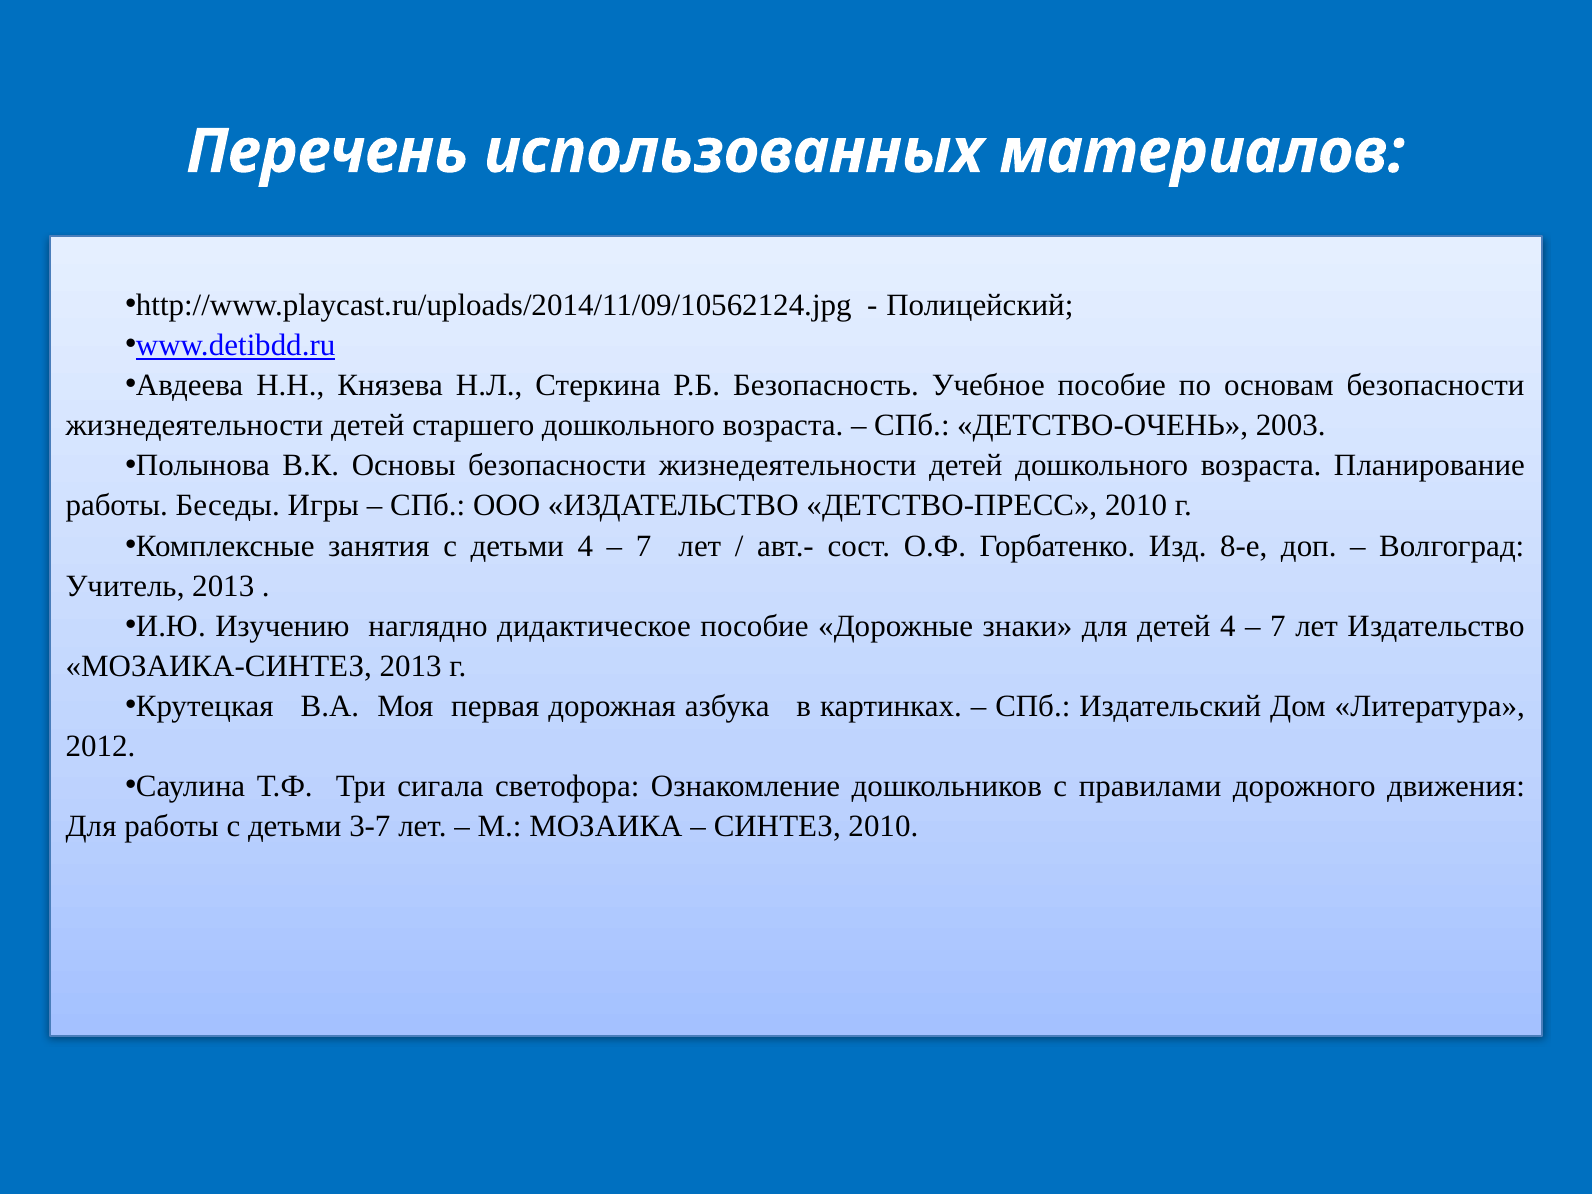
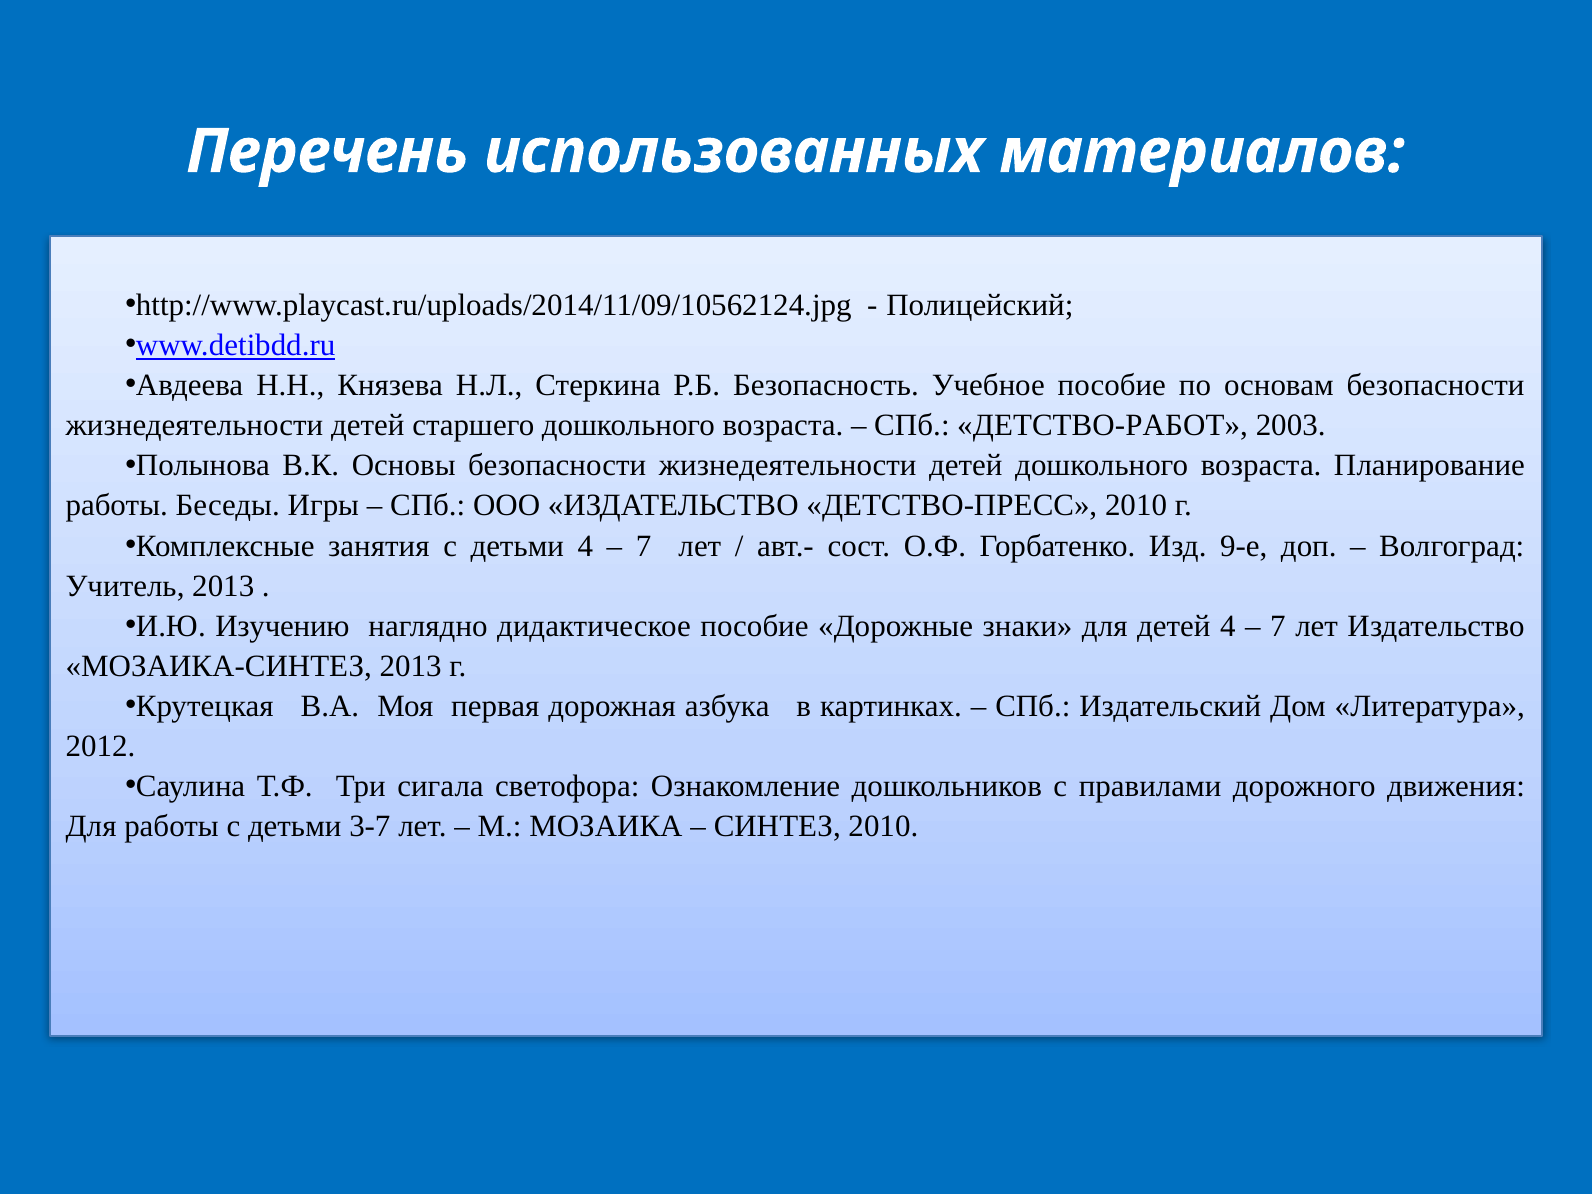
ДЕТСТВО-ОЧЕНЬ: ДЕТСТВО-ОЧЕНЬ -> ДЕТСТВО-РАБОТ (1103, 425)
8-е: 8-е -> 9-е (1244, 546)
